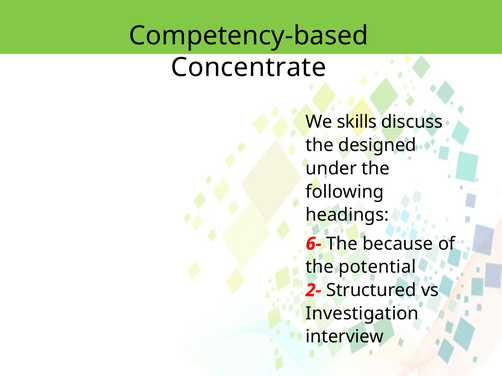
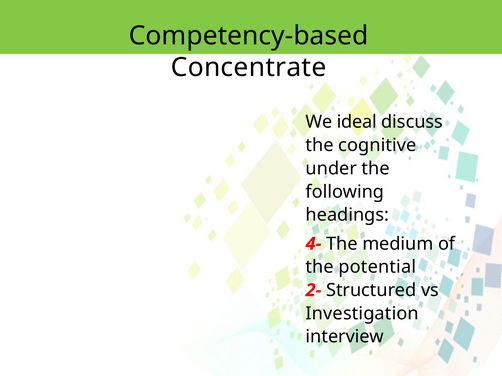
skills: skills -> ideal (357, 122)
designed: designed -> cognitive (377, 145)
6-: 6- -> 4- (314, 244)
because: because -> medium (398, 244)
